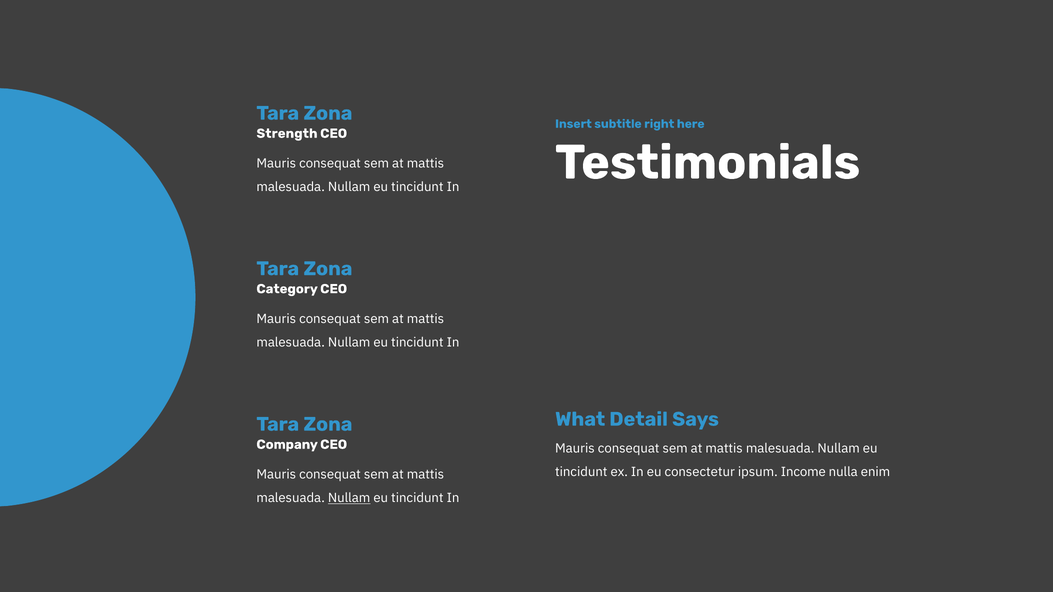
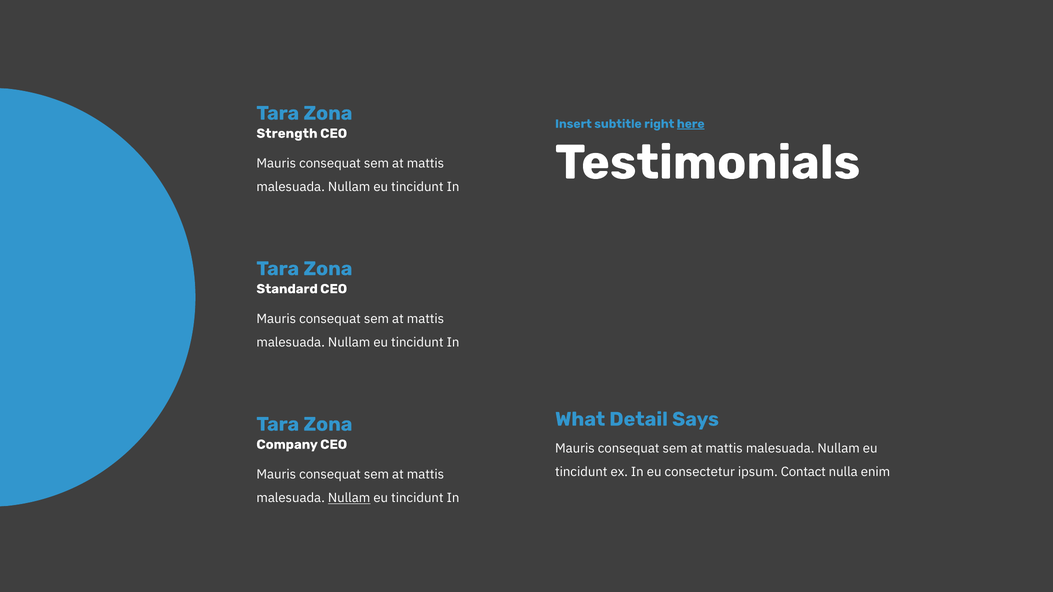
here underline: none -> present (691, 124)
Category: Category -> Standard (287, 289)
Income: Income -> Contact (803, 472)
